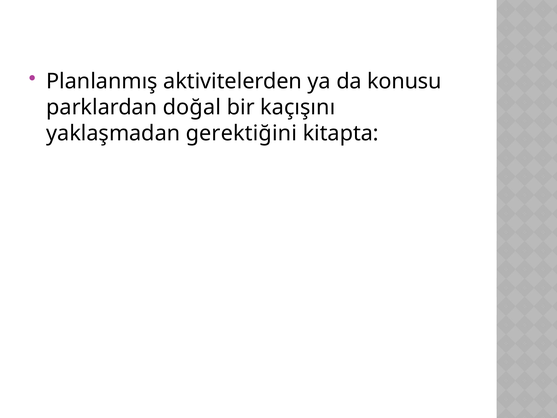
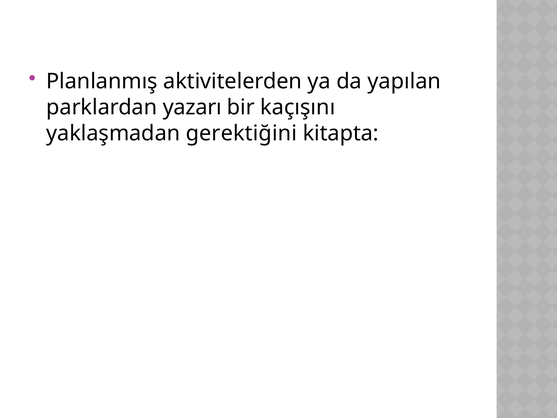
konusu: konusu -> yapılan (404, 81)
doğal: doğal -> yazarı (192, 107)
